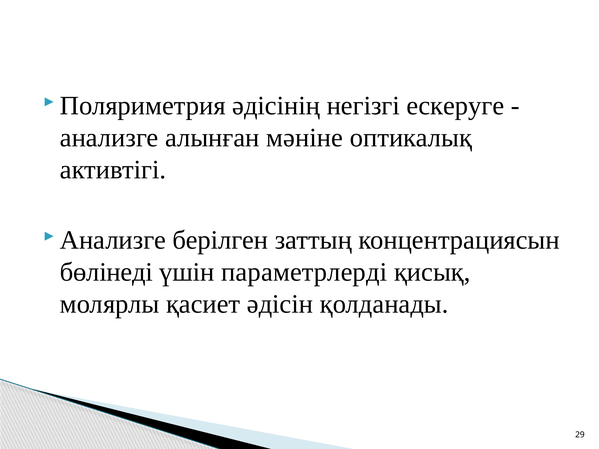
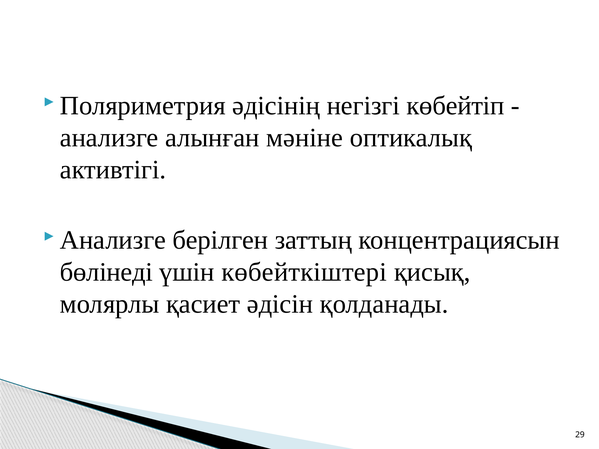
ескеруге: ескеруге -> көбейтіп (455, 106)
параметрлерді: параметрлерді -> көбейткіштері (304, 272)
